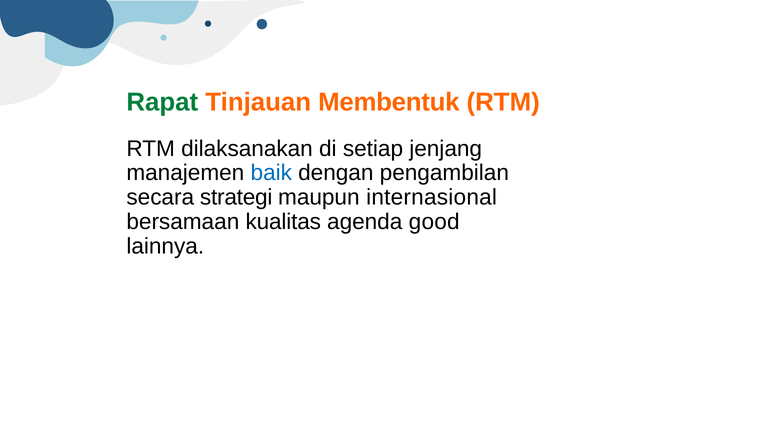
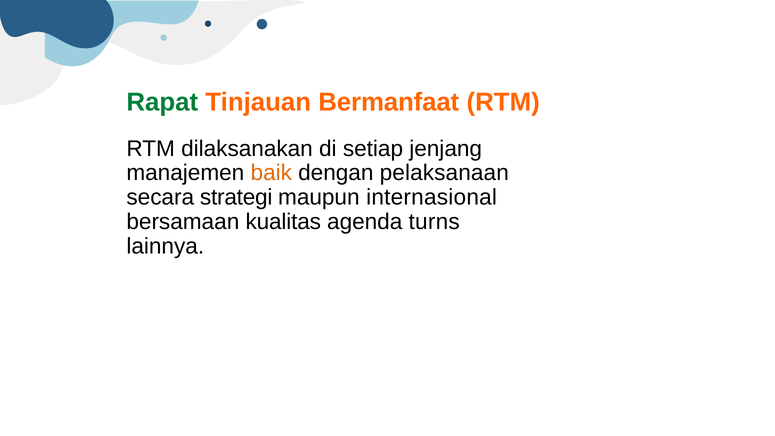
Membentuk: Membentuk -> Bermanfaat (389, 102)
baik colour: blue -> orange (271, 173)
pengambilan: pengambilan -> pelaksanaan (444, 173)
good: good -> turns (434, 222)
